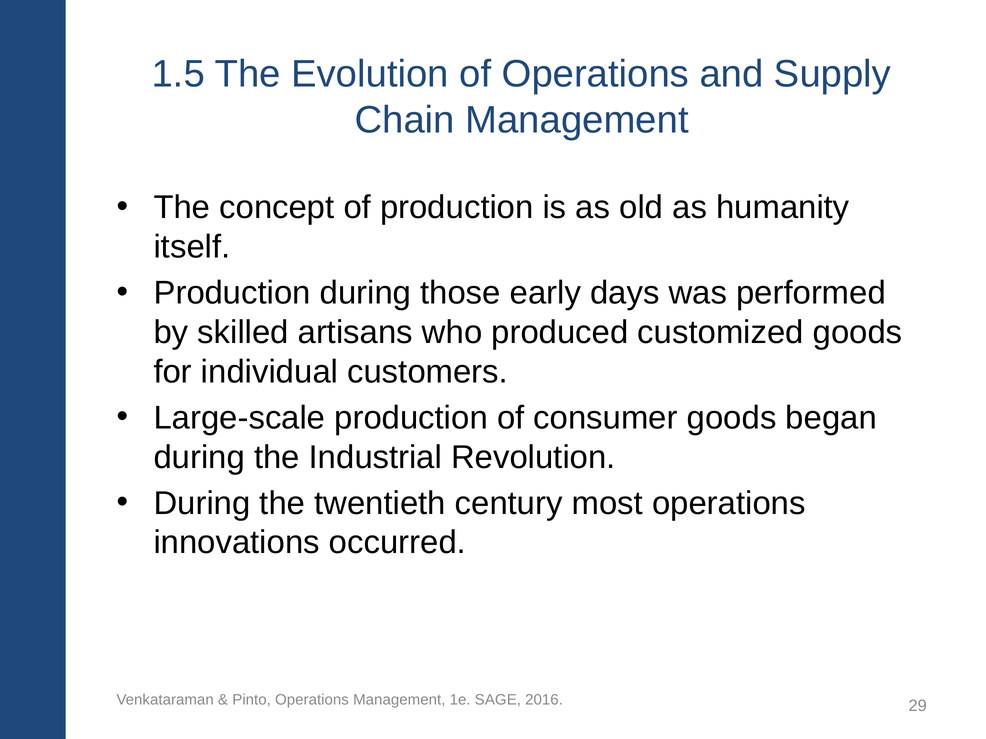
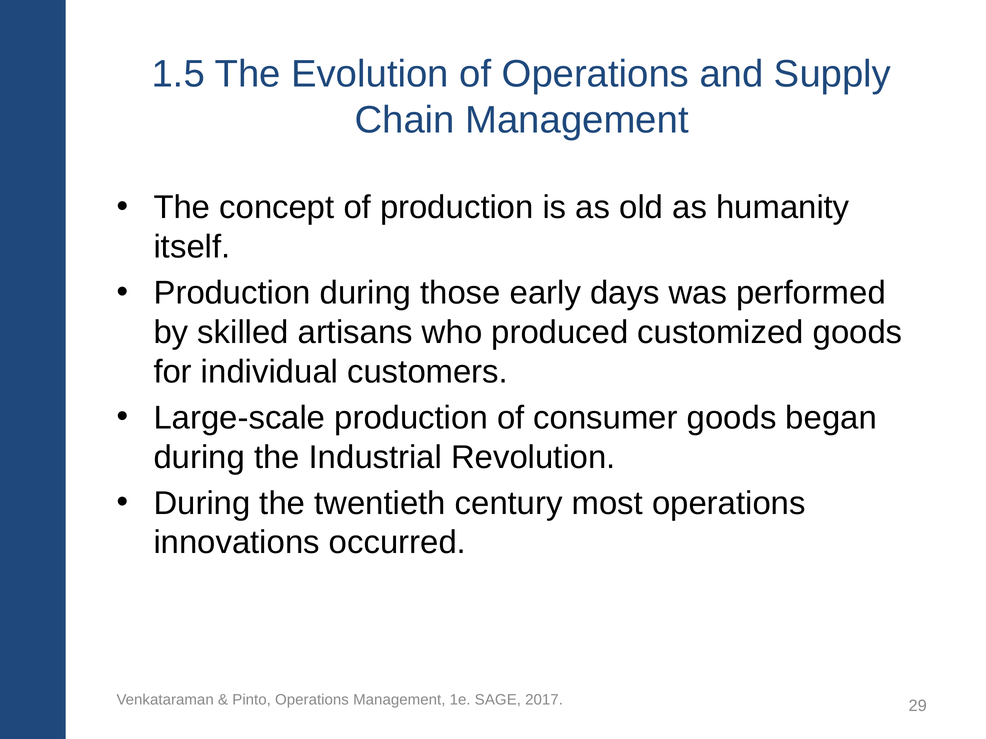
2016: 2016 -> 2017 (544, 700)
